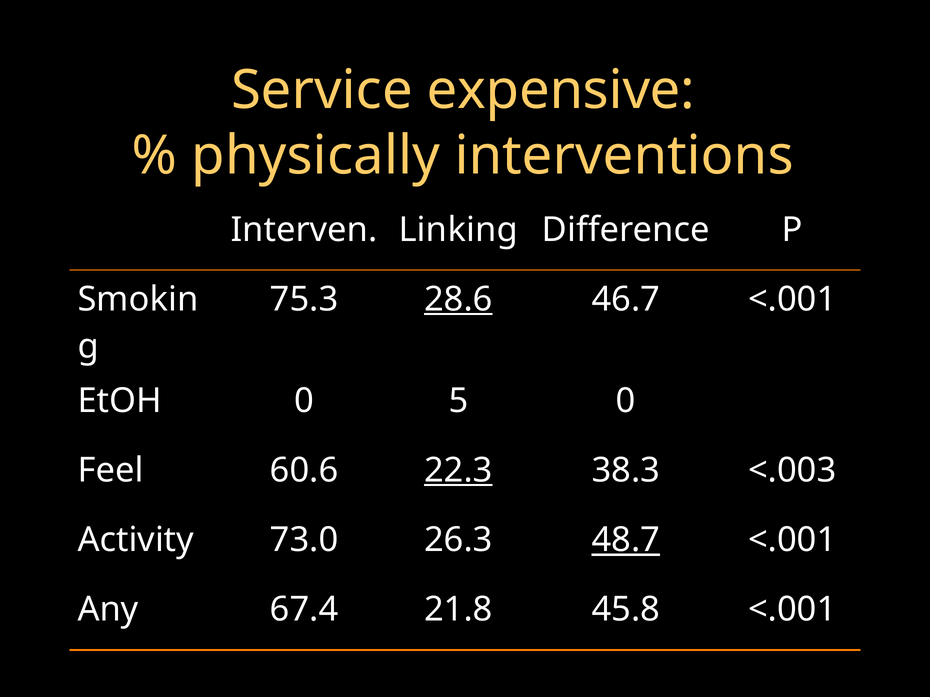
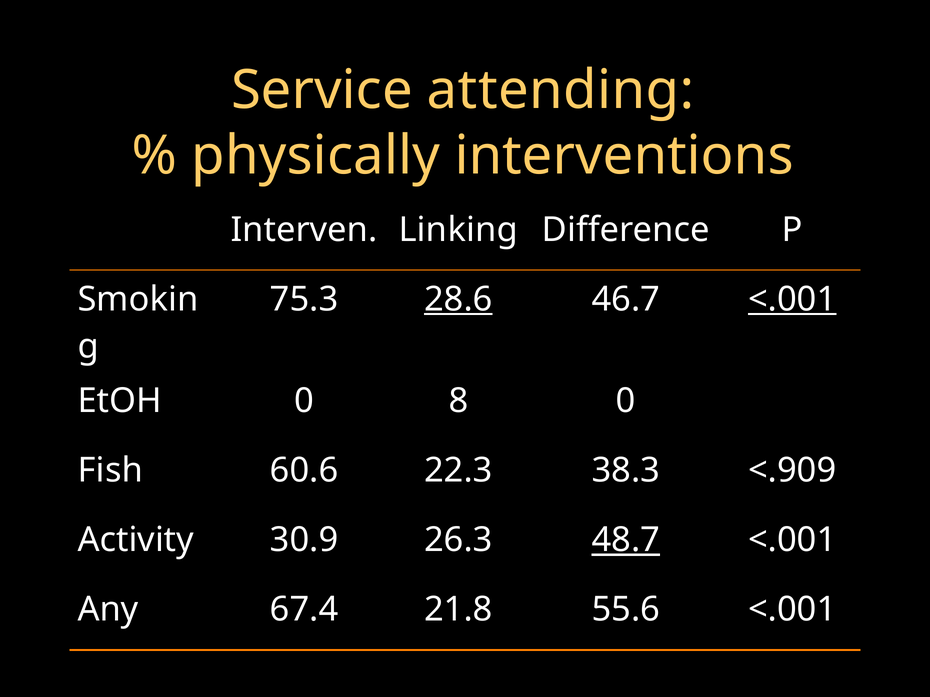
expensive: expensive -> attending (561, 91)
<.001 underline: none -> present (792, 299)
5: 5 -> 8 (458, 401)
Feel: Feel -> Fish (110, 471)
22.3 underline: present -> none (458, 471)
<.003: <.003 -> <.909 (792, 471)
73.0: 73.0 -> 30.9 (304, 540)
45.8: 45.8 -> 55.6 (626, 610)
